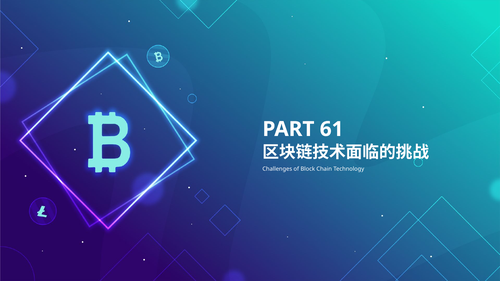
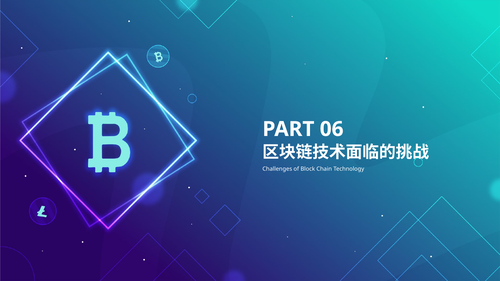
61: 61 -> 06 (332, 129)
